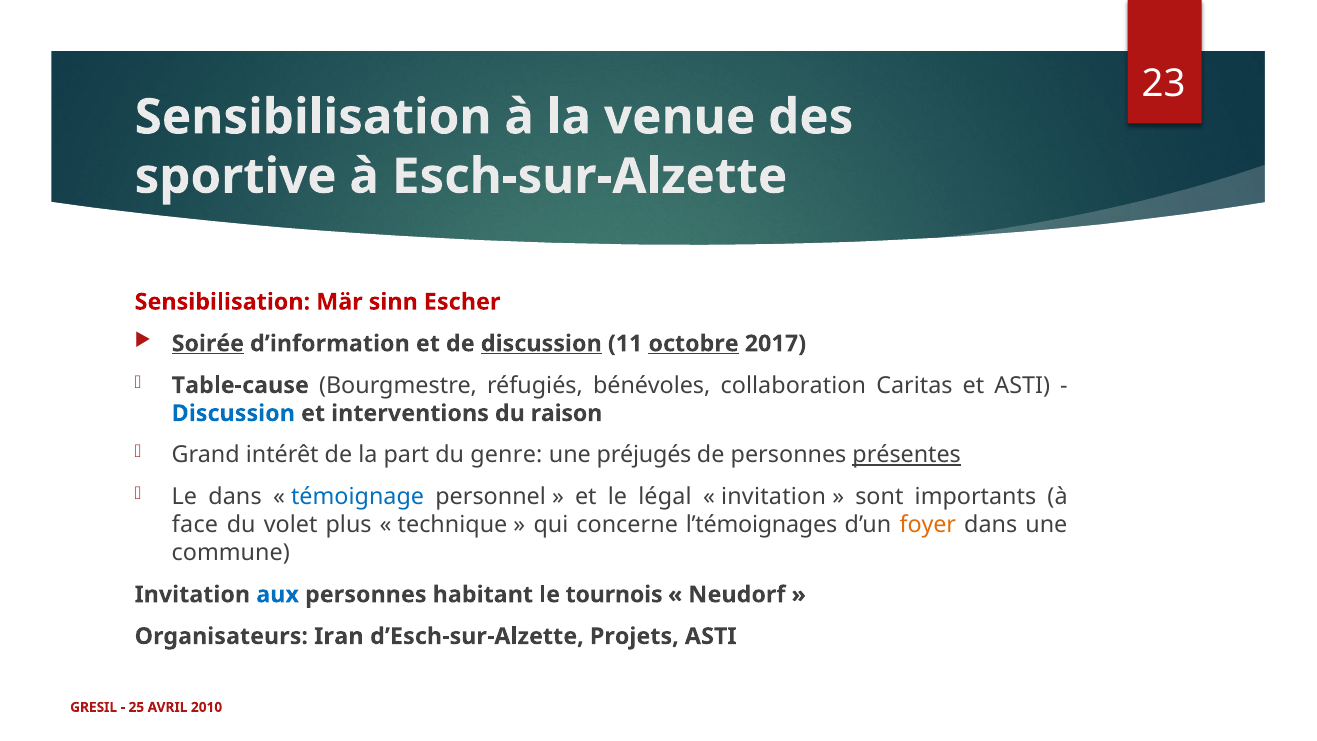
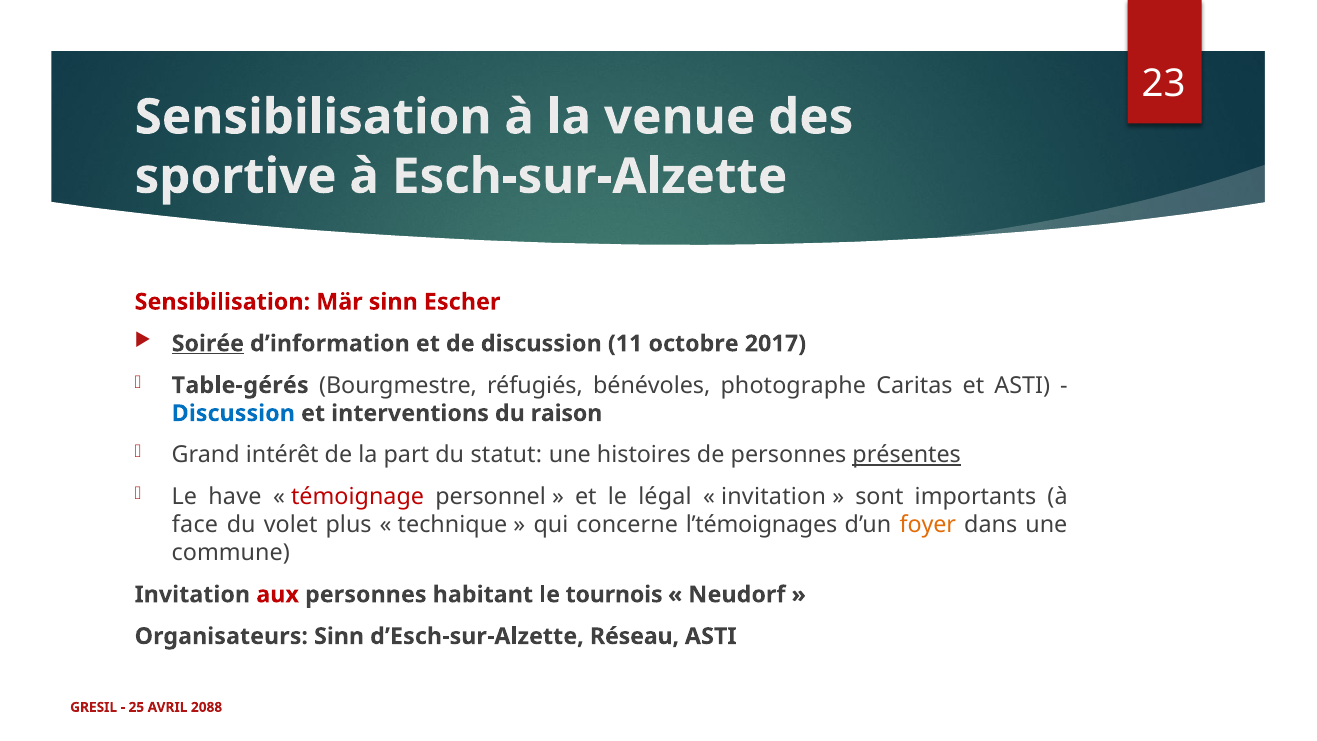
discussion underline: present -> none (541, 344)
octobre underline: present -> none (694, 344)
Table-cause: Table-cause -> Table-gérés (240, 385)
collaboration: collaboration -> photographe (793, 385)
genre: genre -> statut (506, 455)
préjugés: préjugés -> histoires (644, 455)
Le dans: dans -> have (235, 497)
témoignage colour: blue -> red (358, 497)
aux colour: blue -> red (278, 594)
Organisateurs Iran: Iran -> Sinn (339, 636)
Projets: Projets -> Réseau (634, 636)
2010: 2010 -> 2088 (207, 707)
